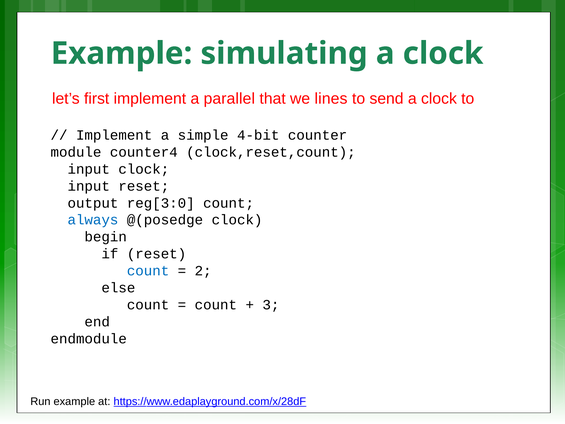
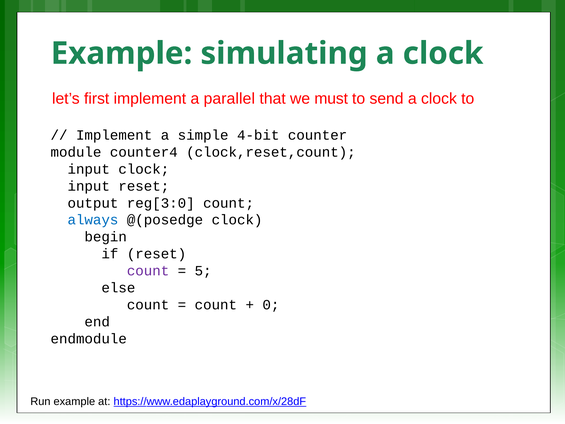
lines: lines -> must (331, 99)
count colour: blue -> purple (148, 271)
2: 2 -> 5 (203, 271)
3: 3 -> 0 (271, 305)
